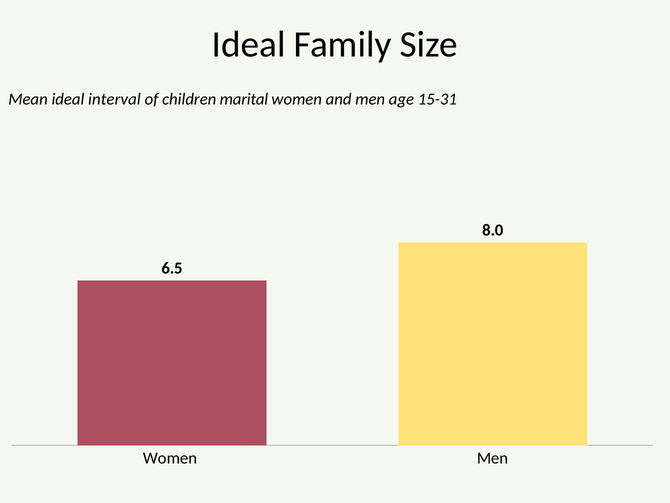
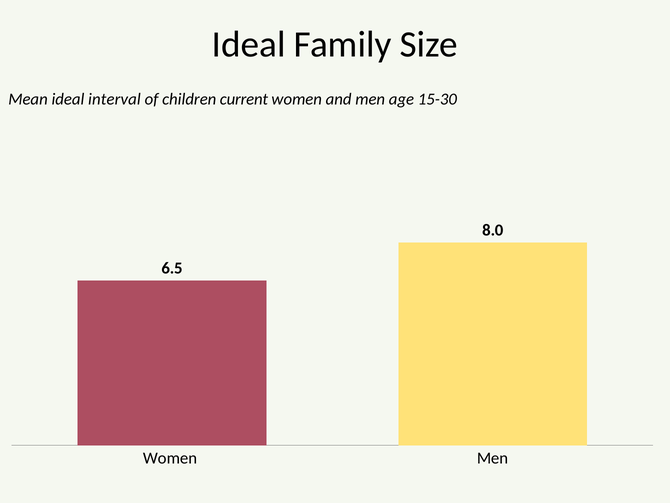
marital: marital -> current (244, 99)
15-31: 15-31 -> 15-30 (437, 99)
